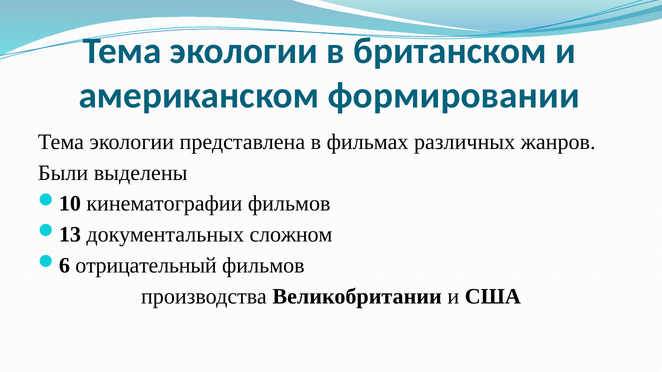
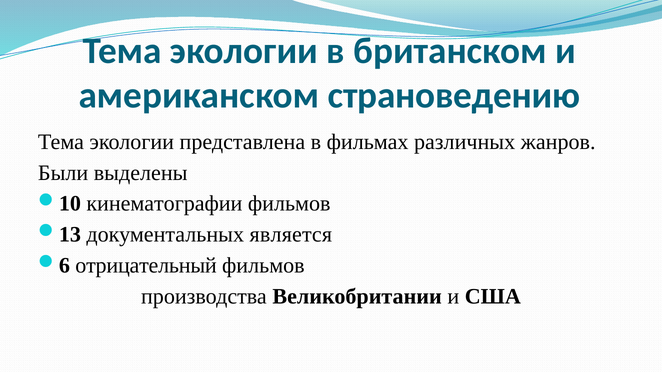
формировании: формировании -> страноведению (454, 96)
сложном: сложном -> является (291, 235)
